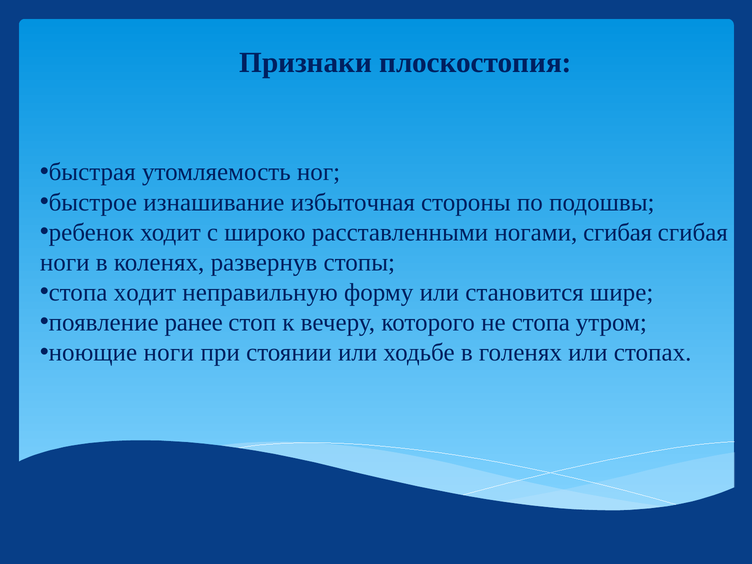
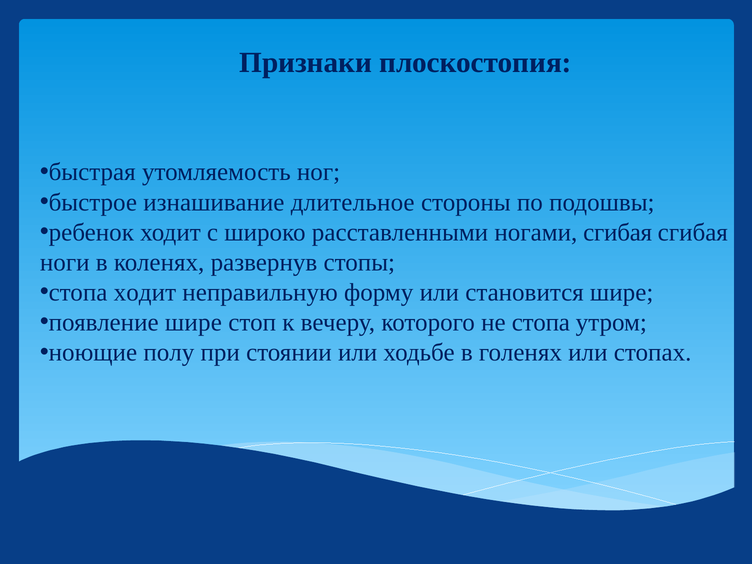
избыточная: избыточная -> длительное (353, 202)
появление ранее: ранее -> шире (193, 323)
ноющие ноги: ноги -> полу (169, 353)
